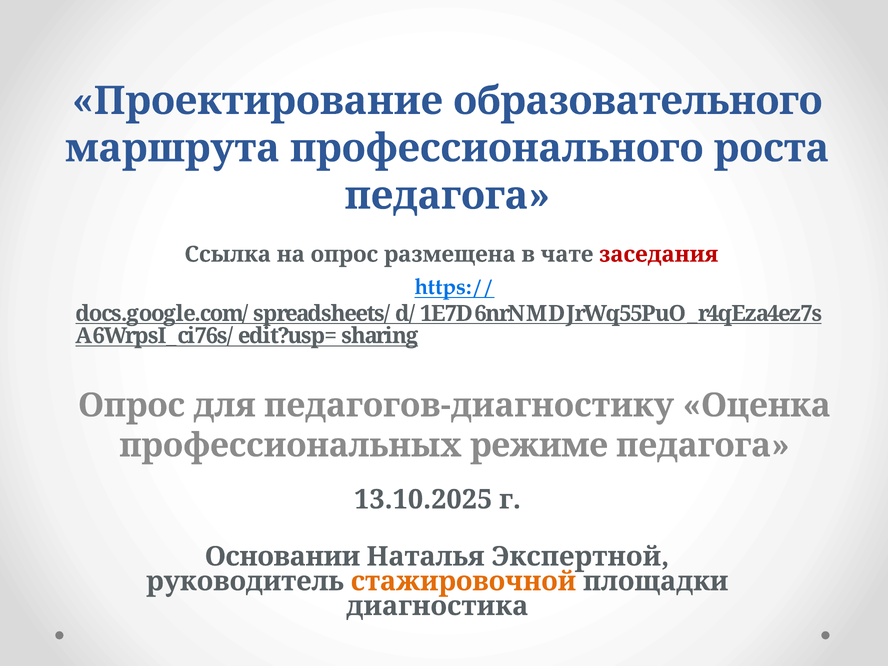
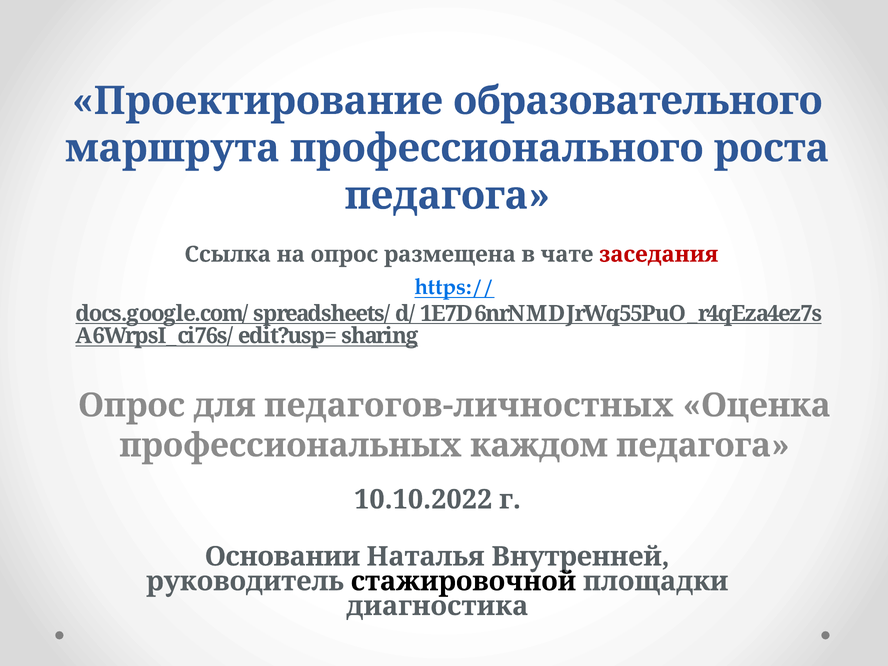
педагогов-диагностику: педагогов-диагностику -> педагогов-личностных (469, 405)
режиме: режиме -> каждом (539, 445)
13.10.2025: 13.10.2025 -> 10.10.2022 (423, 500)
Экспертной: Экспертной -> Внутренней (581, 557)
стажировочной colour: orange -> black (463, 581)
